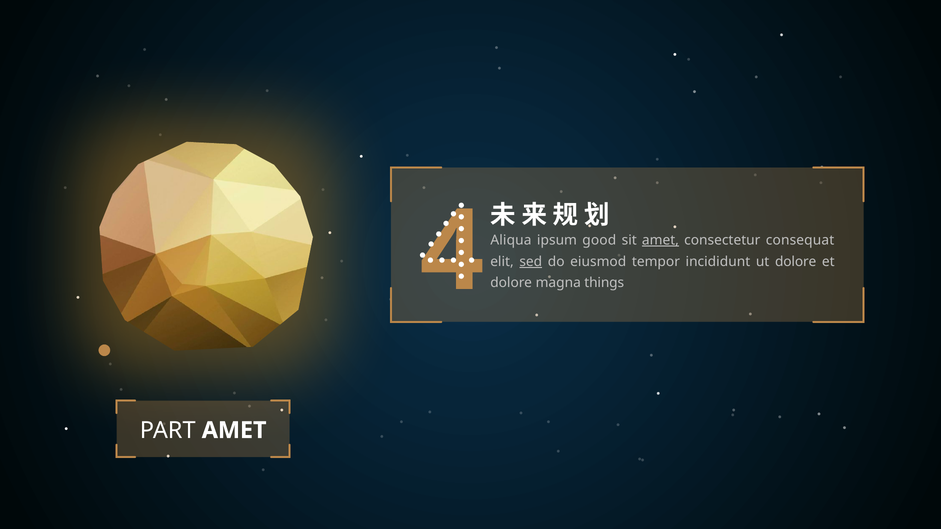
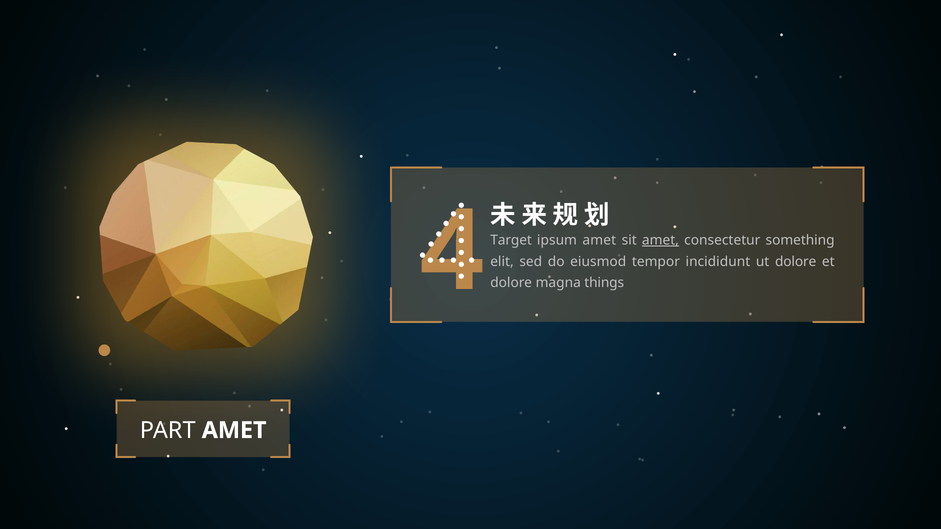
Aliqua: Aliqua -> Target (511, 240)
ipsum good: good -> amet (599, 240)
consequat: consequat -> something (800, 240)
sed underline: present -> none (531, 262)
